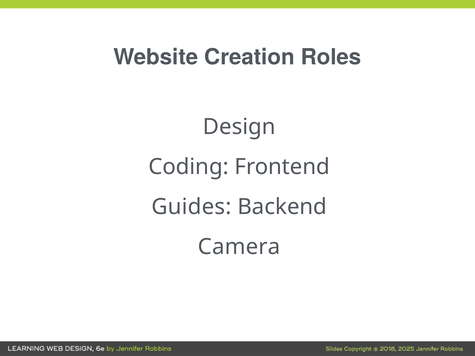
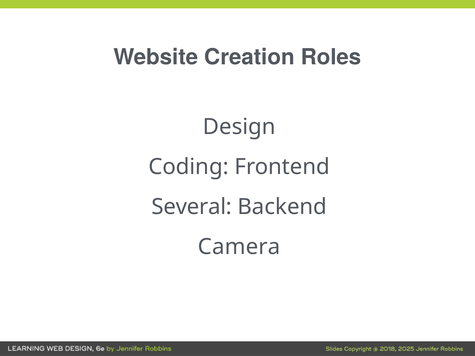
Guides: Guides -> Several (192, 207)
